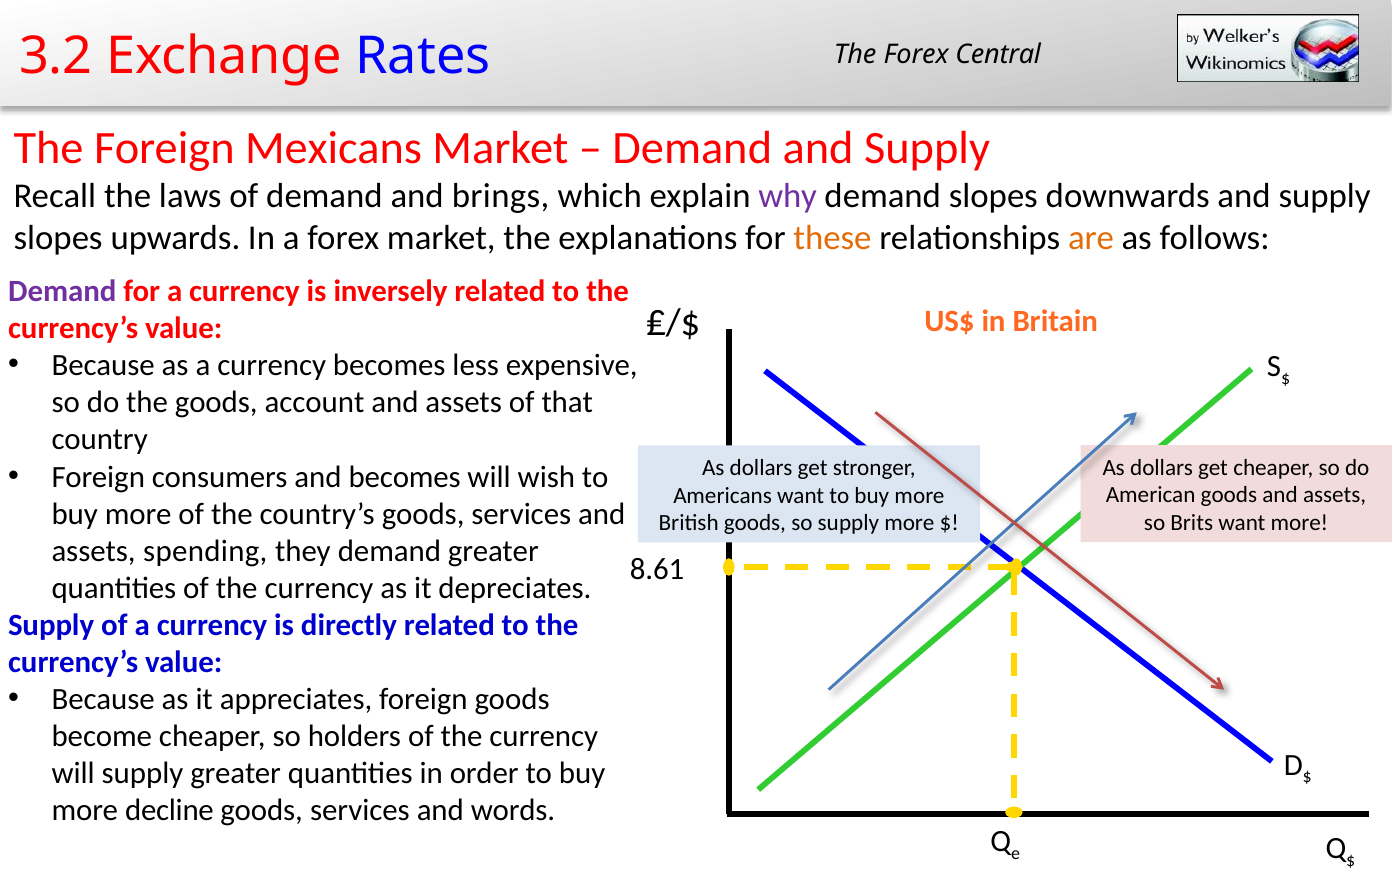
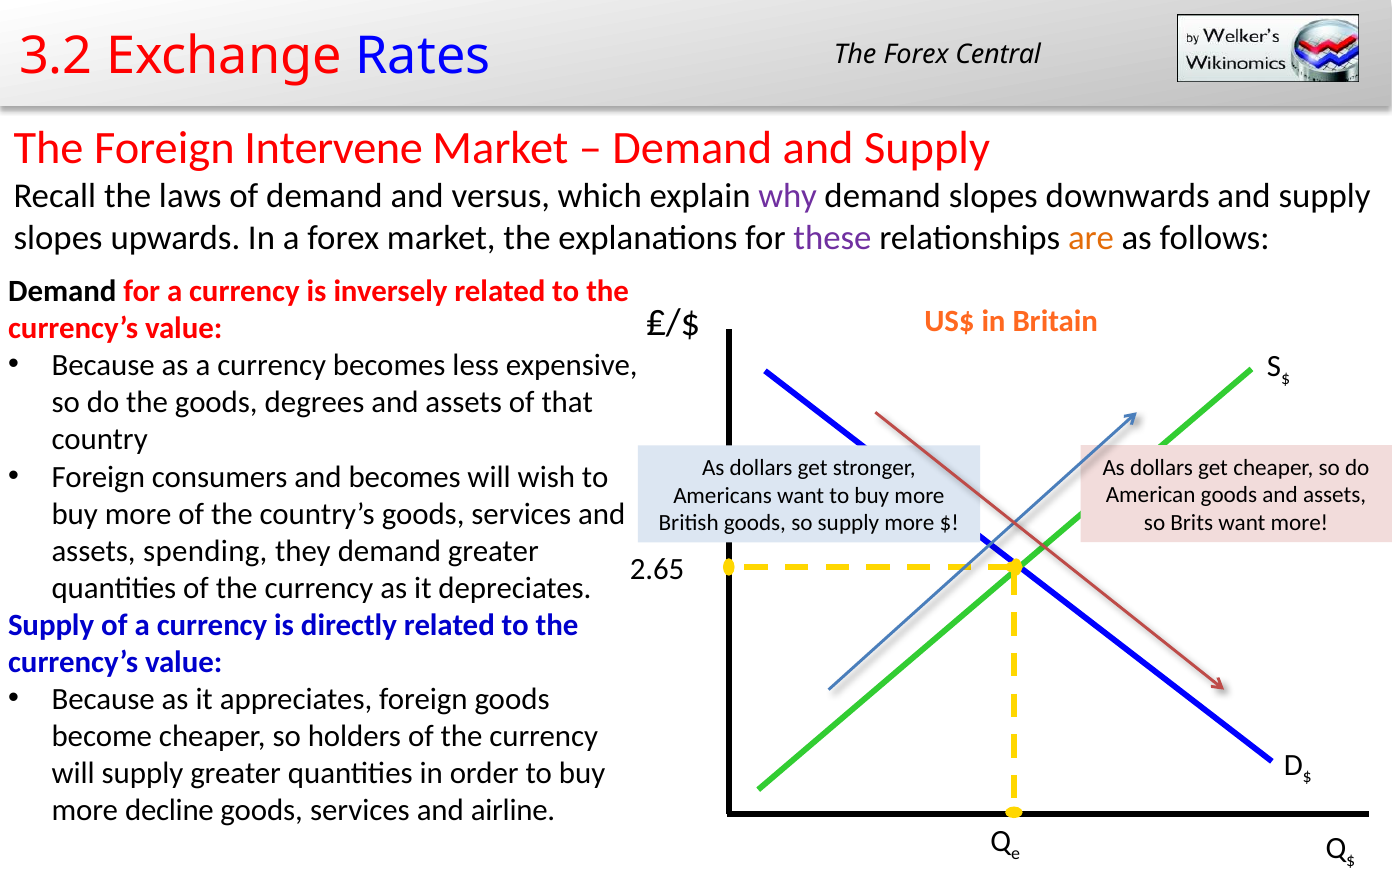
Mexicans: Mexicans -> Intervene (334, 148)
brings: brings -> versus (501, 196)
these colour: orange -> purple (832, 238)
Demand colour: purple -> black (62, 291)
account: account -> degrees (315, 403)
8.61: 8.61 -> 2.65 (657, 569)
words: words -> airline (513, 811)
